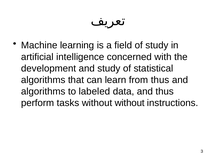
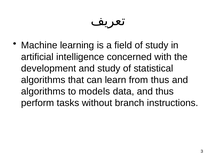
labeled: labeled -> models (94, 91)
without without: without -> branch (130, 103)
